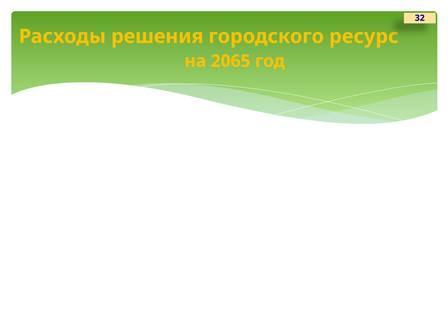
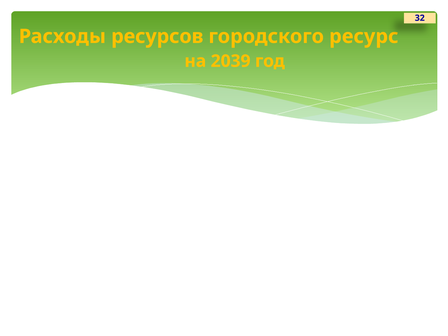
решения: решения -> ресурсов (157, 36)
2065: 2065 -> 2039 (231, 61)
